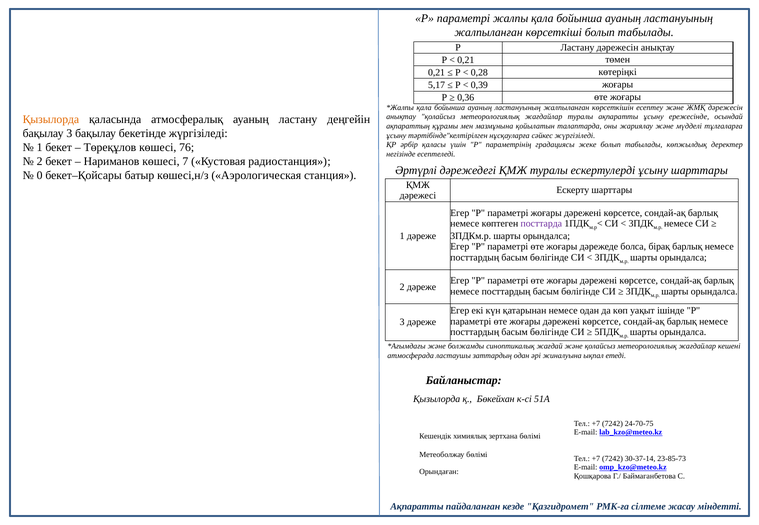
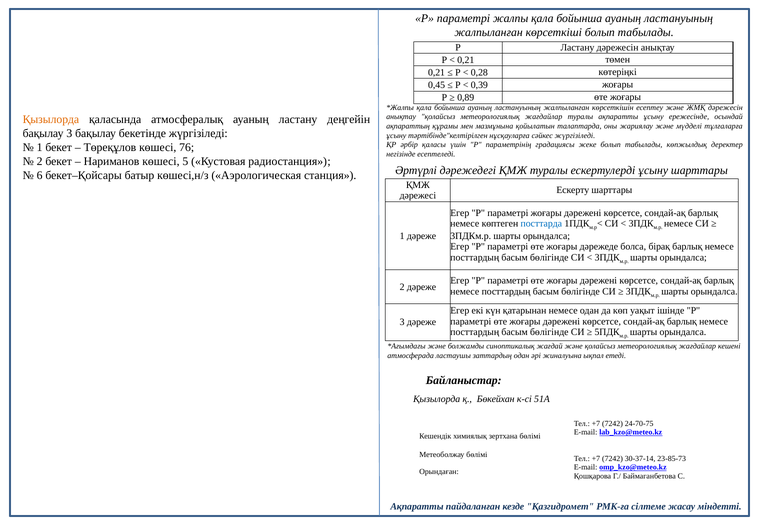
5,17: 5,17 -> 0,45 (437, 85)
0,36: 0,36 -> 0,89 (466, 98)
7: 7 -> 5 (185, 162)
0: 0 -> 6 (40, 176)
посттарда colour: purple -> blue (541, 224)
